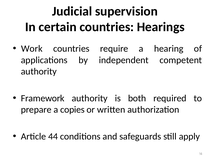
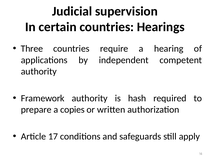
Work: Work -> Three (32, 49)
both: both -> hash (137, 98)
44: 44 -> 17 (53, 137)
